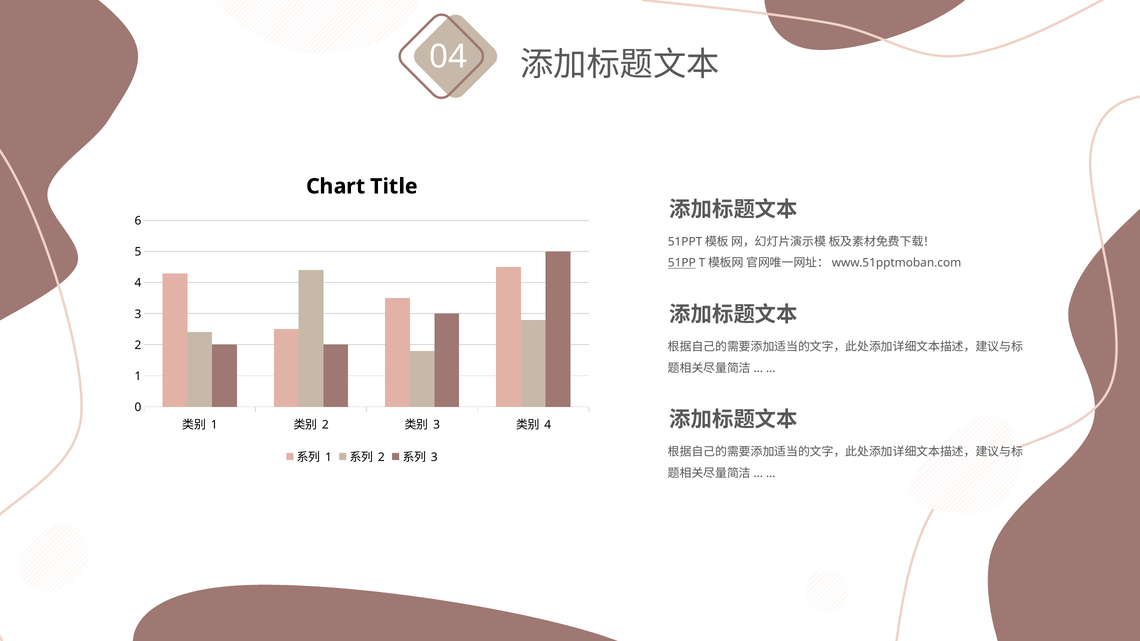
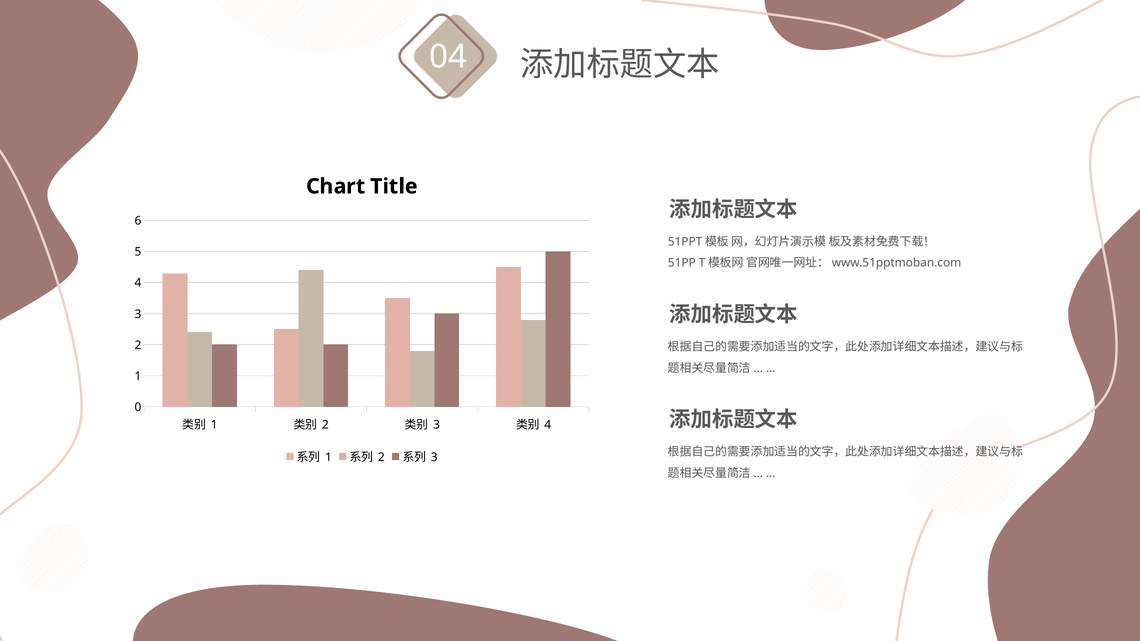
51PP underline: present -> none (682, 263)
